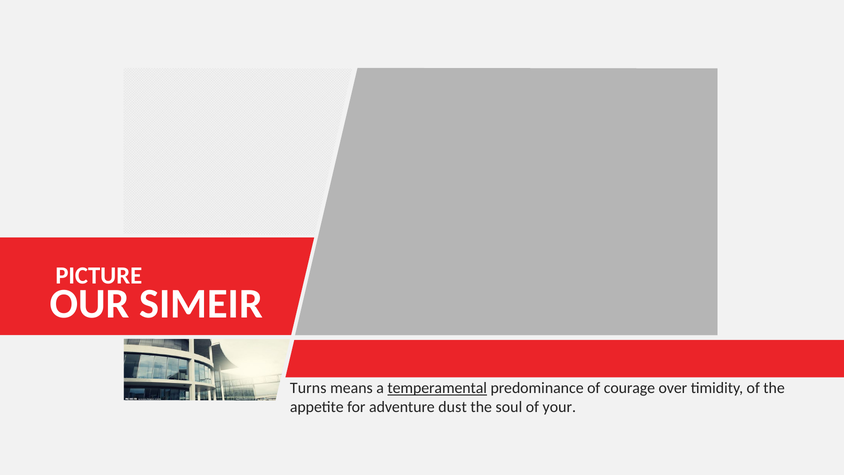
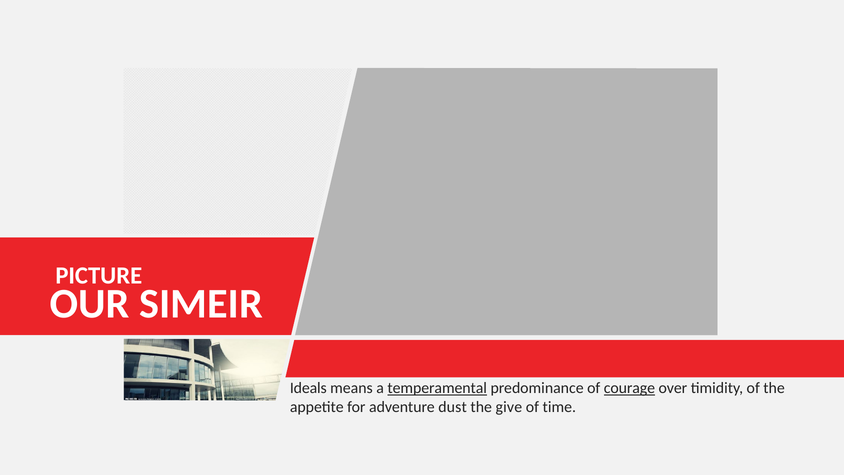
Turns: Turns -> Ideals (308, 388)
courage underline: none -> present (629, 388)
soul: soul -> give (509, 407)
your: your -> time (559, 407)
